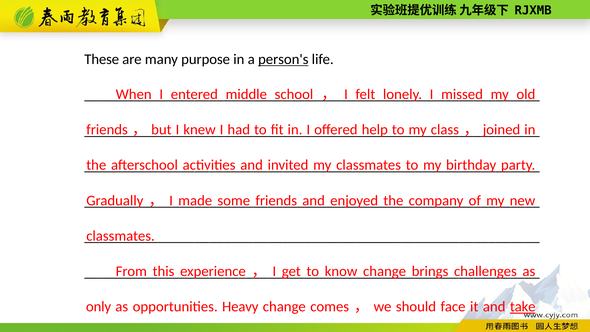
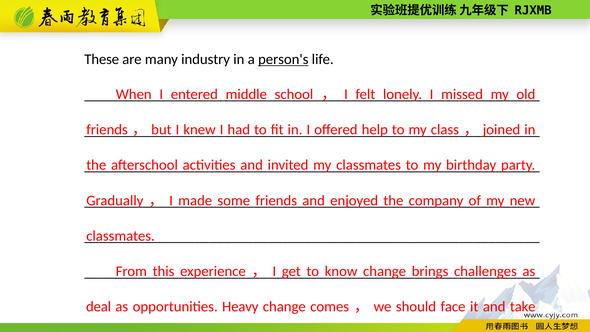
purpose: purpose -> industry (206, 59)
only: only -> deal (99, 307)
take underline: present -> none (523, 307)
